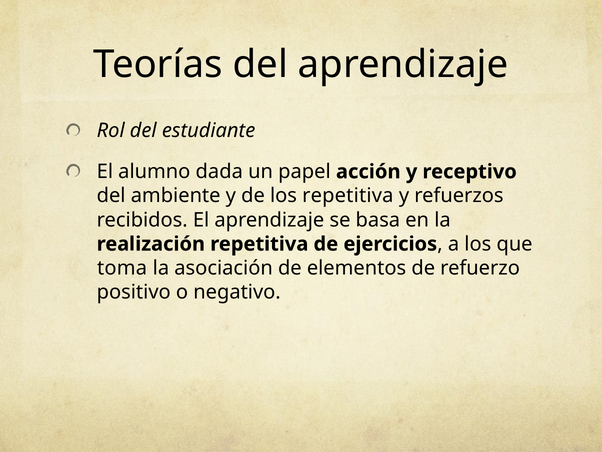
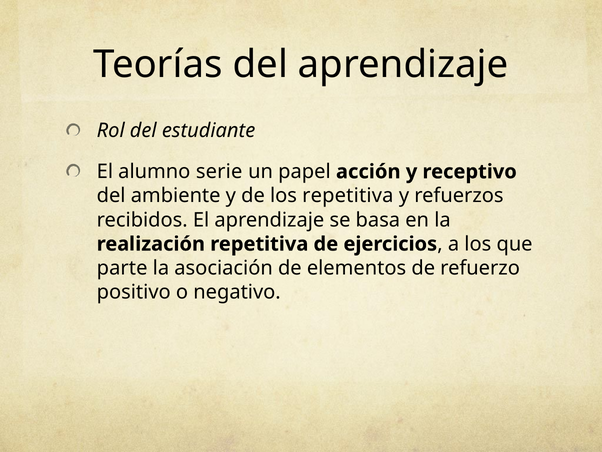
dada: dada -> serie (219, 172)
toma: toma -> parte (122, 268)
